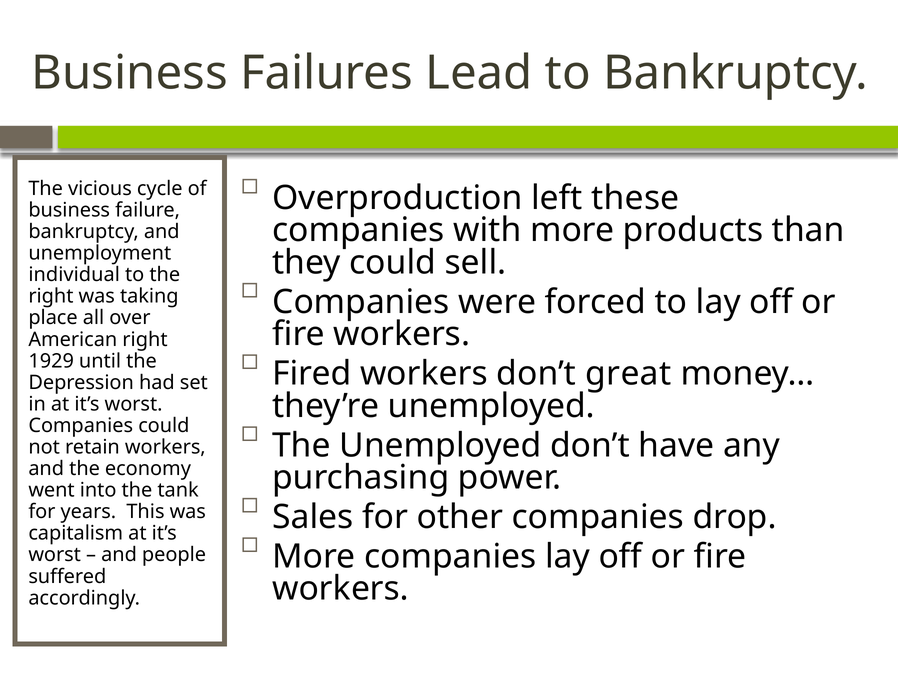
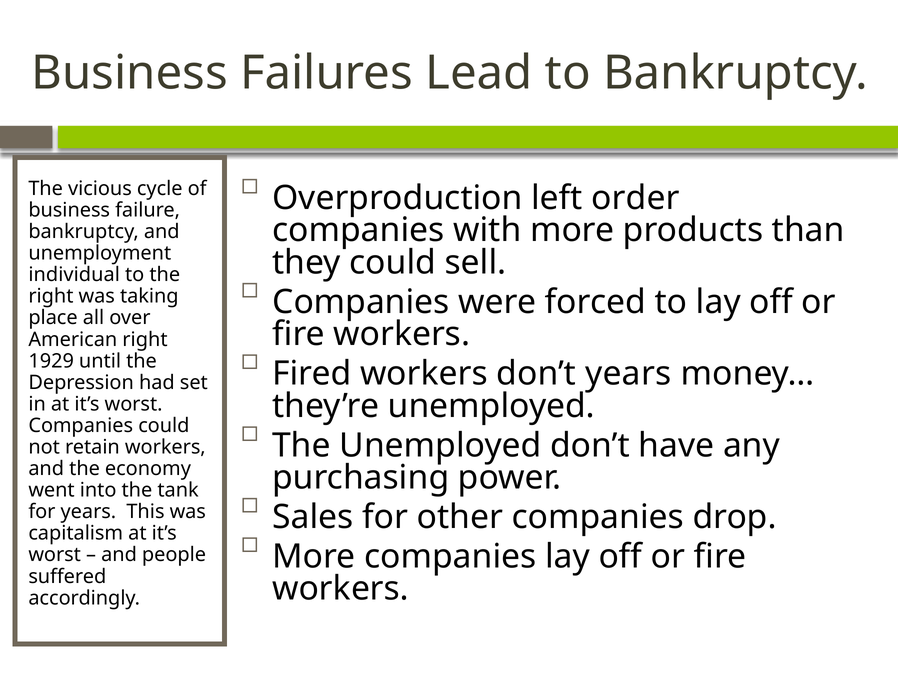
these: these -> order (635, 198)
don’t great: great -> years (628, 373)
